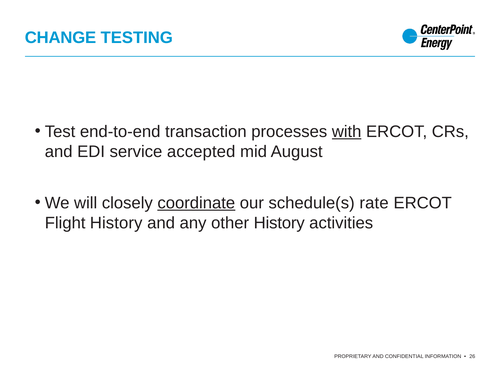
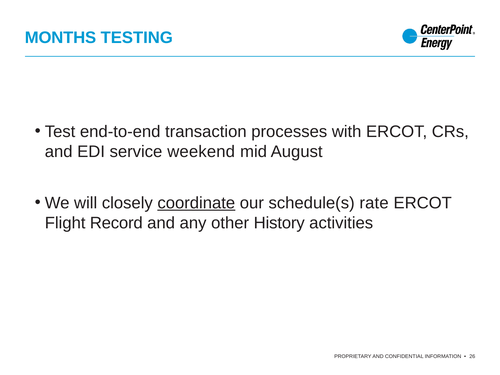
CHANGE: CHANGE -> MONTHS (60, 38)
with underline: present -> none (347, 132)
accepted: accepted -> weekend (201, 152)
Flight History: History -> Record (116, 223)
